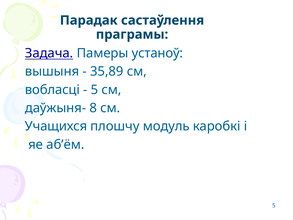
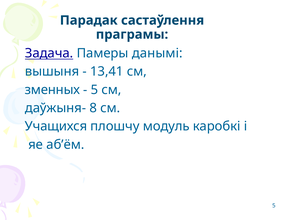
устаноў: устаноў -> данымі (157, 53)
35,89: 35,89 -> 13,41 (107, 71)
вобласці: вобласці -> зменных (52, 90)
